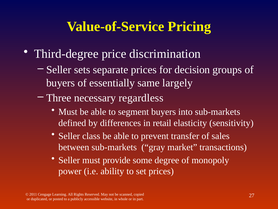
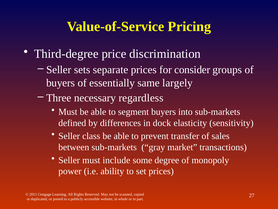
decision: decision -> consider (192, 70)
retail: retail -> dock (162, 123)
provide: provide -> include (116, 160)
